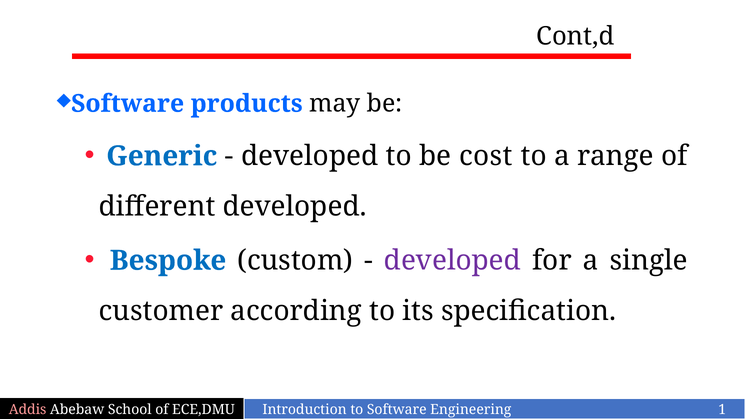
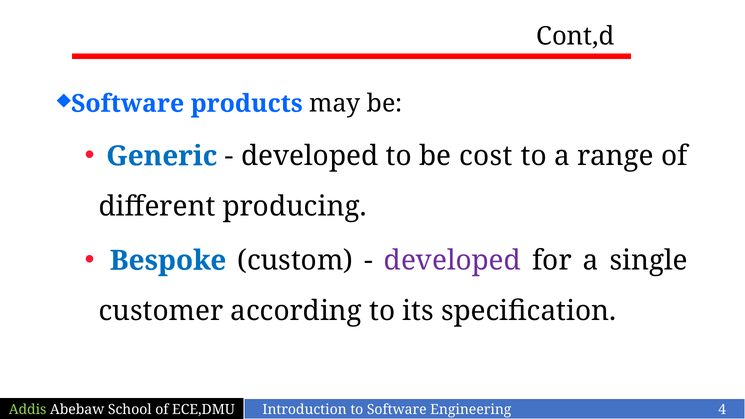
different developed: developed -> producing (295, 206)
Addis colour: pink -> light green (28, 410)
1: 1 -> 4 (722, 410)
